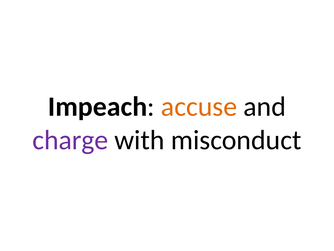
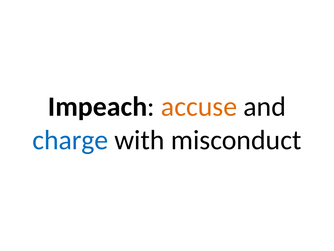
charge colour: purple -> blue (70, 140)
